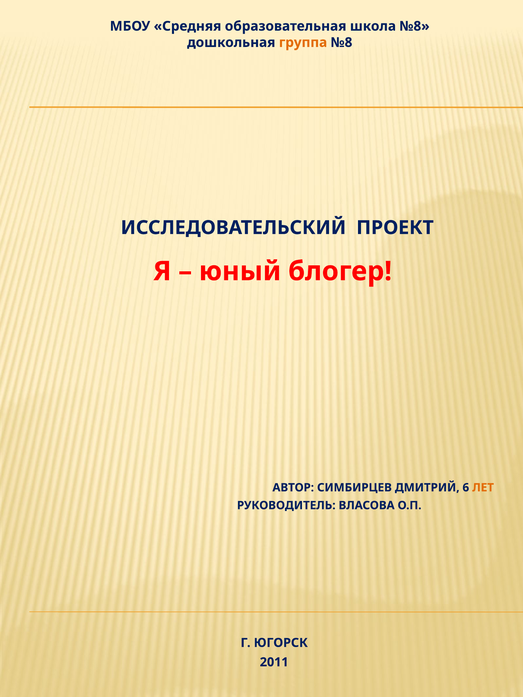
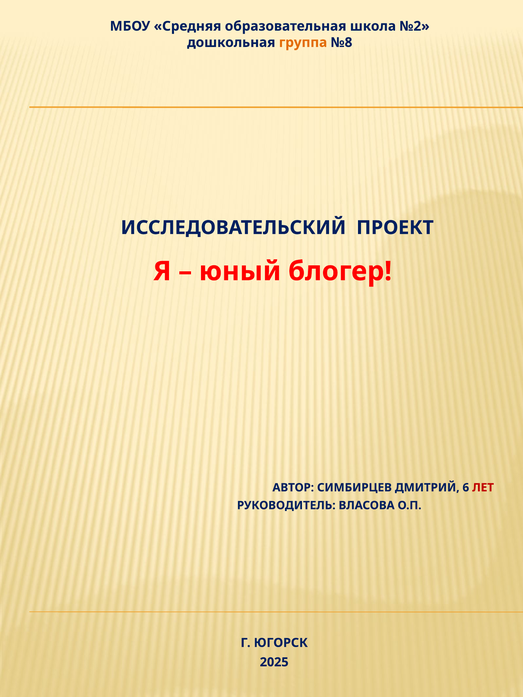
школа №8: №8 -> №2 (415, 26)
ЛЕТ colour: orange -> red (483, 488)
2011: 2011 -> 2025 (274, 662)
